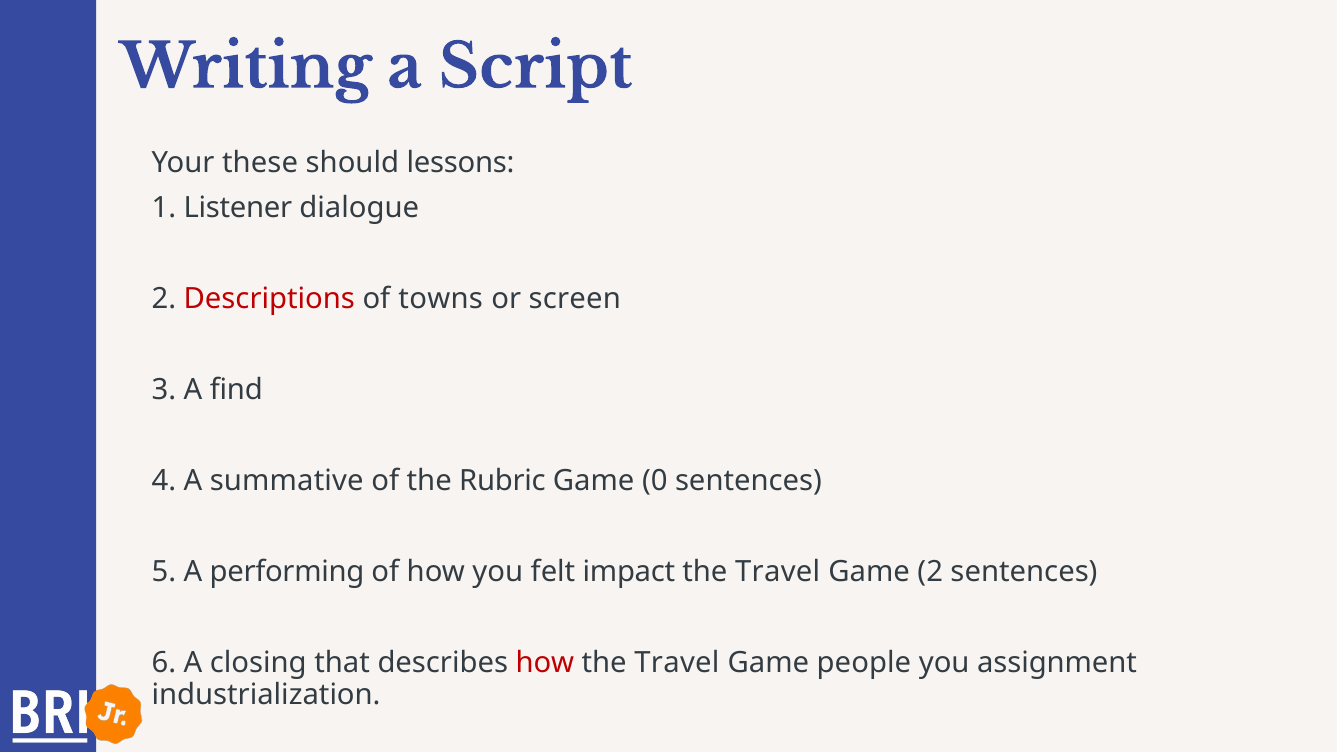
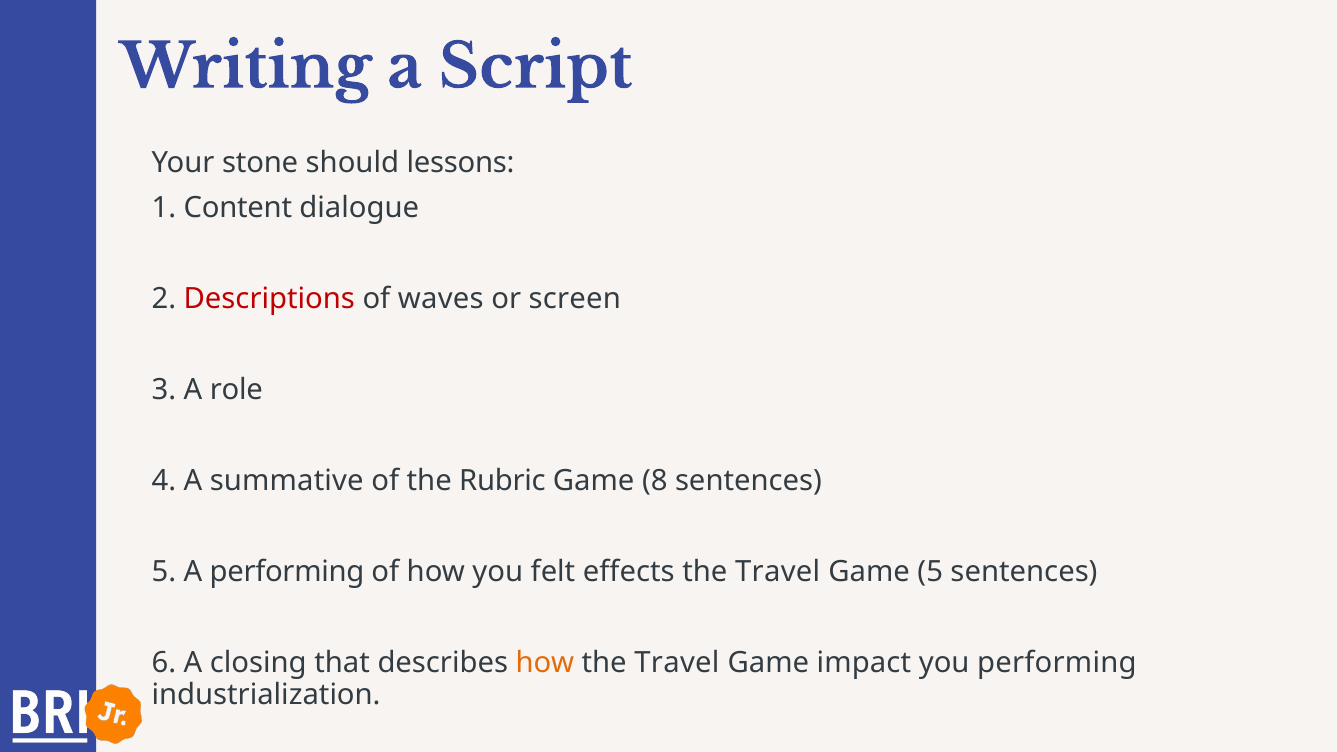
these: these -> stone (260, 163)
Listener: Listener -> Content (238, 208)
towns: towns -> waves (441, 299)
find: find -> role (236, 390)
0: 0 -> 8 (655, 481)
impact: impact -> effects (629, 572)
Game 2: 2 -> 5 (930, 572)
how colour: red -> orange (545, 663)
people: people -> impact (864, 663)
you assignment: assignment -> performing (1057, 663)
